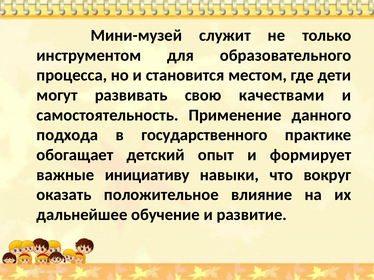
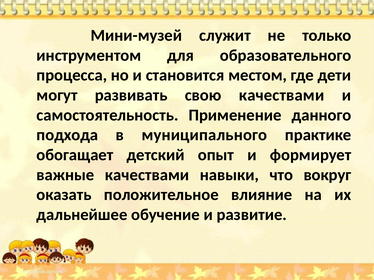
государственного: государственного -> муниципального (204, 135)
важные инициативу: инициативу -> качествами (147, 175)
